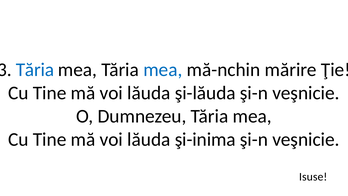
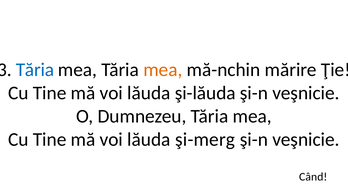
mea colour: blue -> orange (163, 70)
şi-inima: şi-inima -> şi-merg (205, 139)
Isuse: Isuse -> Când (313, 177)
